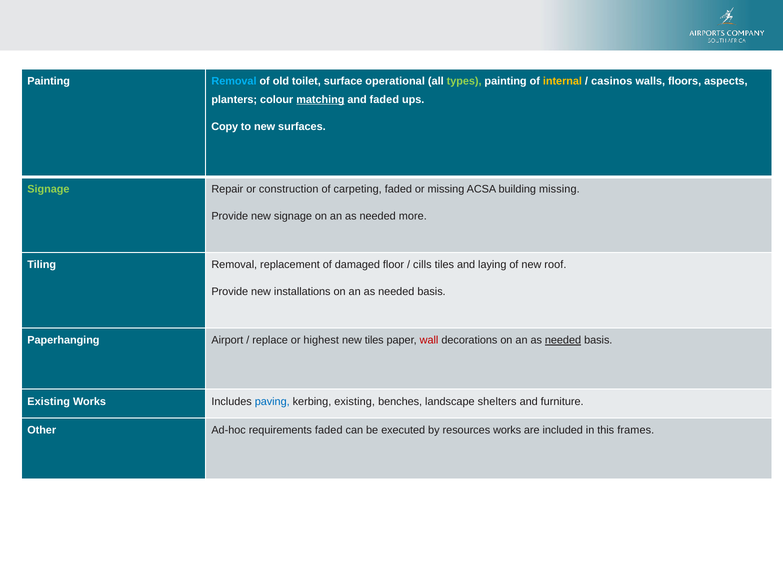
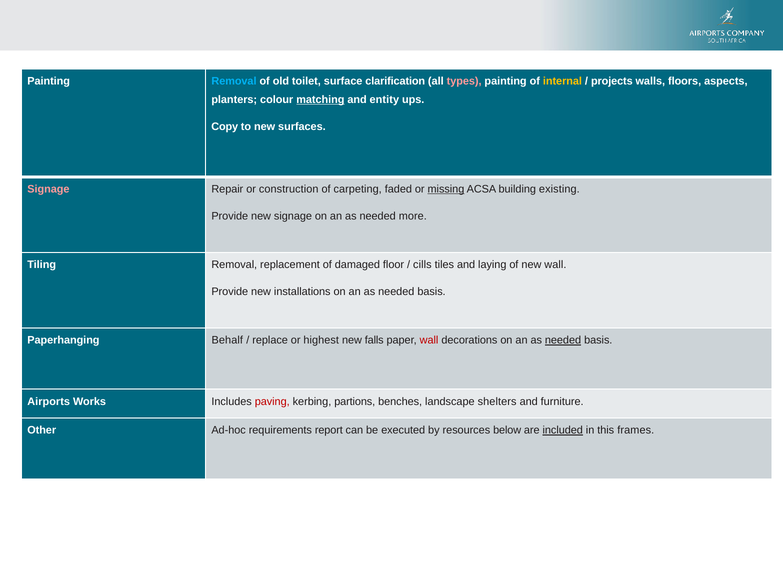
operational: operational -> clarification (395, 81)
types colour: light green -> pink (464, 81)
casinos: casinos -> projects (612, 81)
and faded: faded -> entity (384, 100)
Signage colour: light green -> pink (48, 189)
missing underline: none -> present (446, 189)
building missing: missing -> existing (559, 189)
new roof: roof -> wall (555, 265)
Airport: Airport -> Behalf (227, 340)
new tiles: tiles -> falls (374, 340)
Existing: Existing -> Airports (49, 402)
paving colour: blue -> red (272, 402)
kerbing existing: existing -> partions (355, 402)
requirements faded: faded -> report (329, 430)
resources works: works -> below (507, 430)
included underline: none -> present (563, 430)
